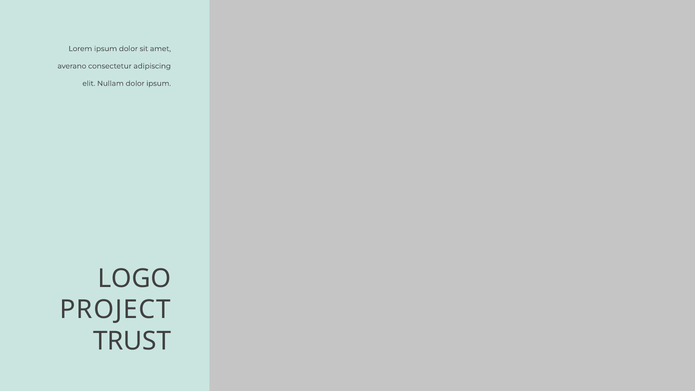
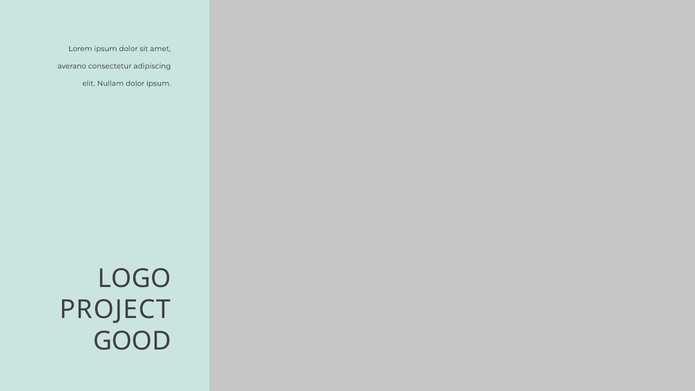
TRUST: TRUST -> GOOD (132, 341)
